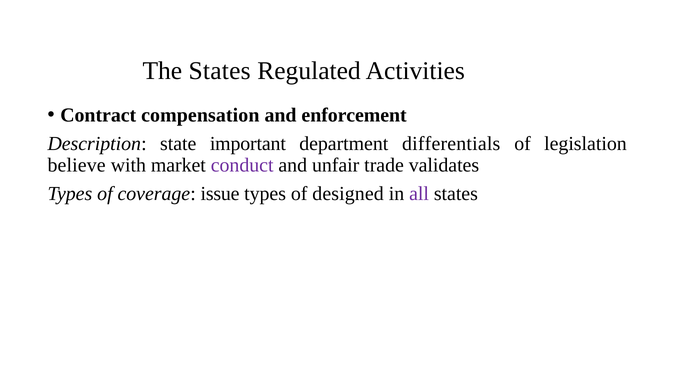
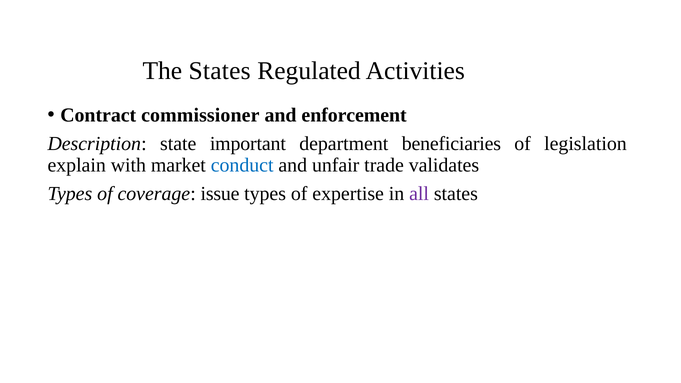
compensation: compensation -> commissioner (200, 115)
differentials: differentials -> beneficiaries (451, 144)
believe: believe -> explain (77, 165)
conduct colour: purple -> blue (242, 165)
designed: designed -> expertise (348, 193)
